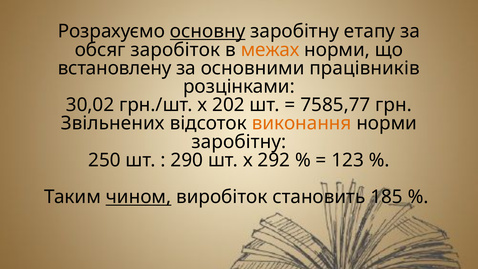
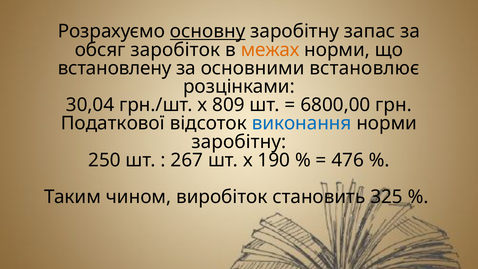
етапу: етапу -> запас (370, 31)
працівників: працівників -> встановлює (364, 68)
30,02: 30,02 -> 30,04 (90, 105)
202: 202 -> 809 (228, 105)
7585,77: 7585,77 -> 6800,00 (335, 105)
Звільнених: Звільнених -> Податкової (113, 123)
виконання colour: orange -> blue (302, 123)
290: 290 -> 267 (187, 160)
292: 292 -> 190 (274, 160)
123: 123 -> 476 (348, 160)
чином underline: present -> none (139, 197)
185: 185 -> 325 (387, 197)
